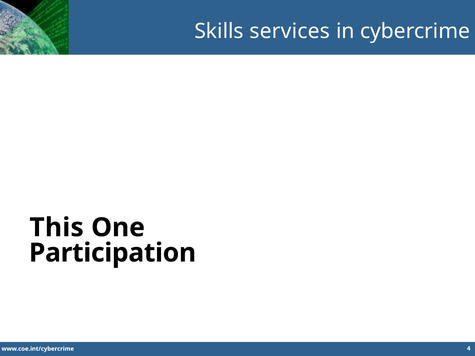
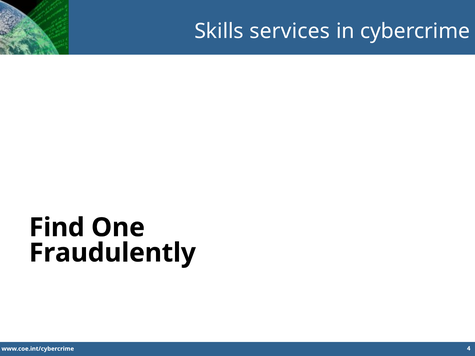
This: This -> Find (57, 228)
Participation: Participation -> Fraudulently (112, 253)
